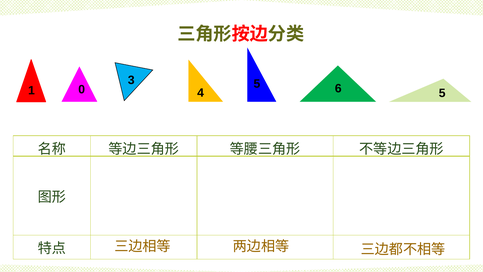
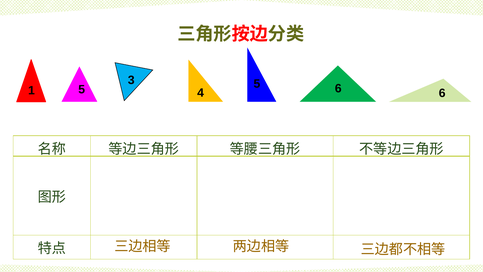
6 5: 5 -> 6 (442, 93)
1 0: 0 -> 5 (82, 89)
